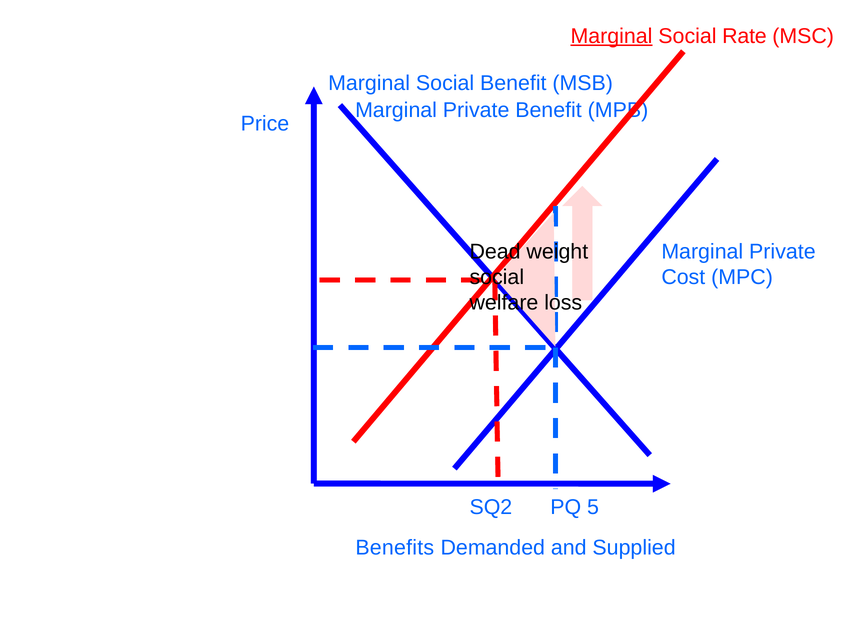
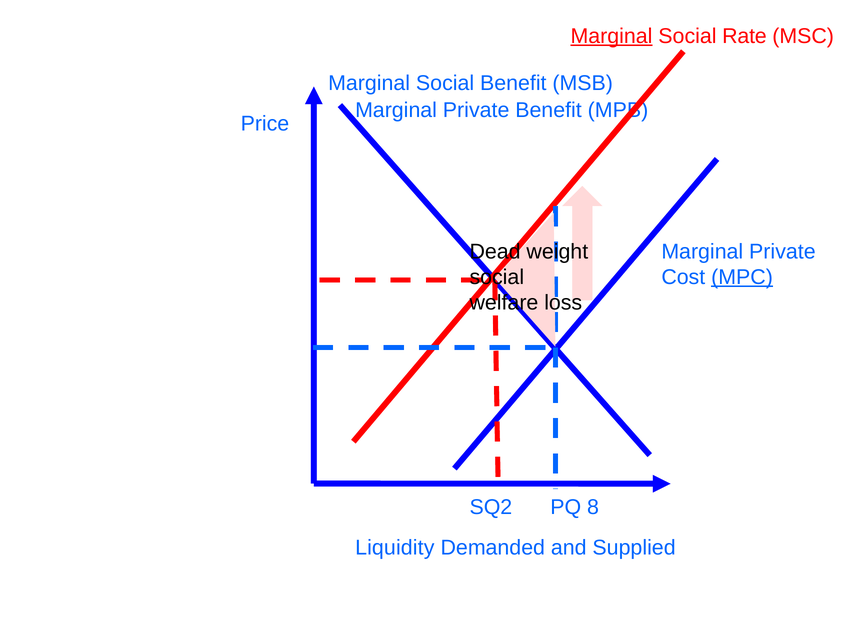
MPC underline: none -> present (742, 277)
5: 5 -> 8 (593, 507)
Benefits: Benefits -> Liquidity (395, 548)
